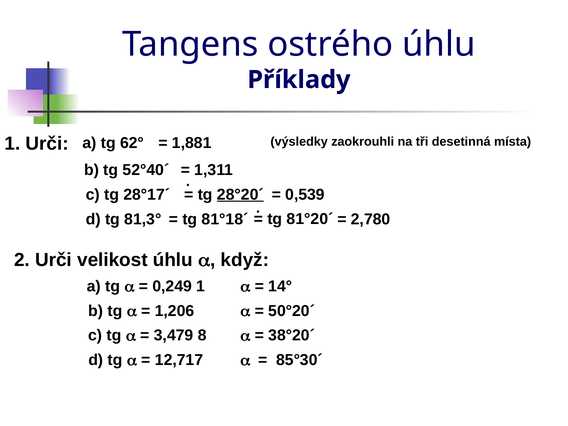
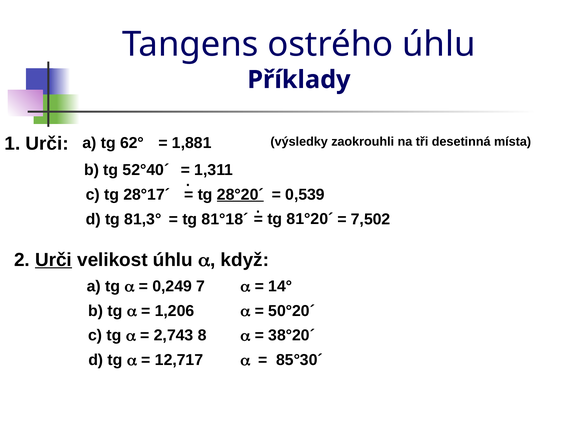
2,780: 2,780 -> 7,502 (371, 219)
Urči underline: none -> present (54, 260)
0,249 1: 1 -> 7 (201, 286)
3,479: 3,479 -> 2,743 (174, 335)
